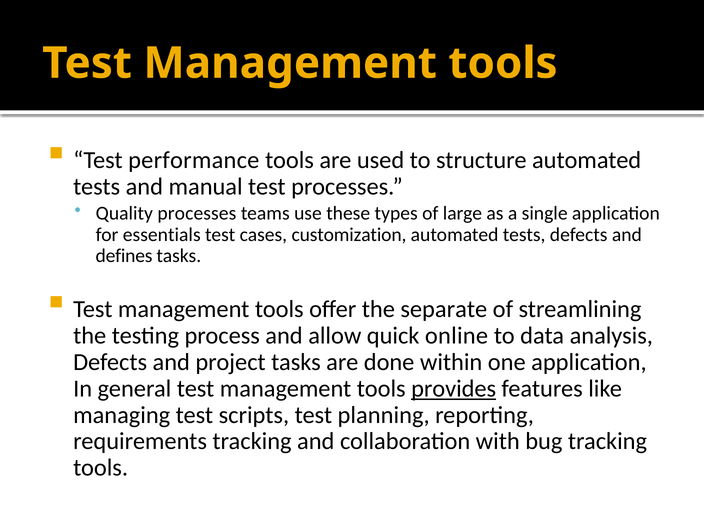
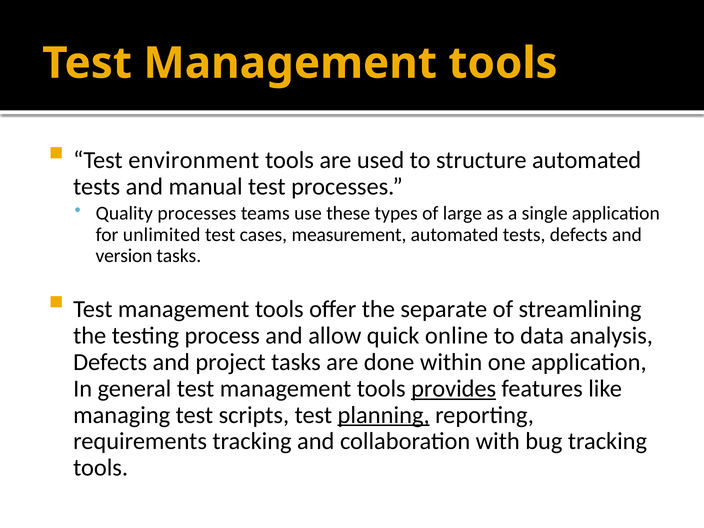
performance: performance -> environment (194, 160)
essentials: essentials -> unlimited (162, 235)
customization: customization -> measurement (349, 235)
defines: defines -> version (124, 256)
planning underline: none -> present (384, 415)
